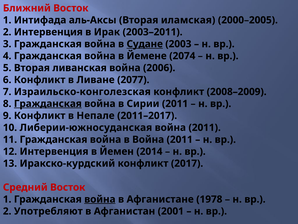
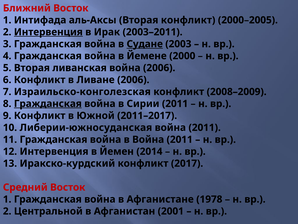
Вторая иламская: иламская -> конфликт (188, 20)
Интервенция underline: none -> present (48, 32)
2074: 2074 -> 2000 (182, 56)
Ливане 2077: 2077 -> 2006 (133, 80)
Непале: Непале -> Южной (96, 115)
война underline: present -> none (100, 199)
Употребляют: Употребляют -> Центральной (48, 211)
